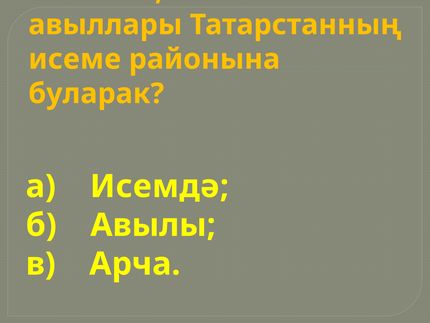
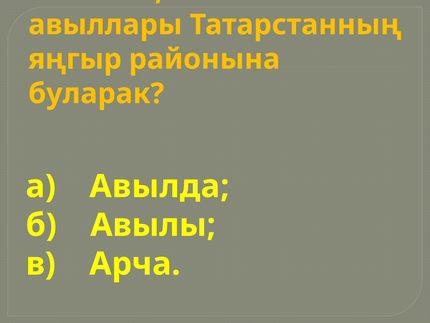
исеме: исеме -> яңгыр (75, 59)
Исемдә: Исемдә -> Авылда (159, 186)
